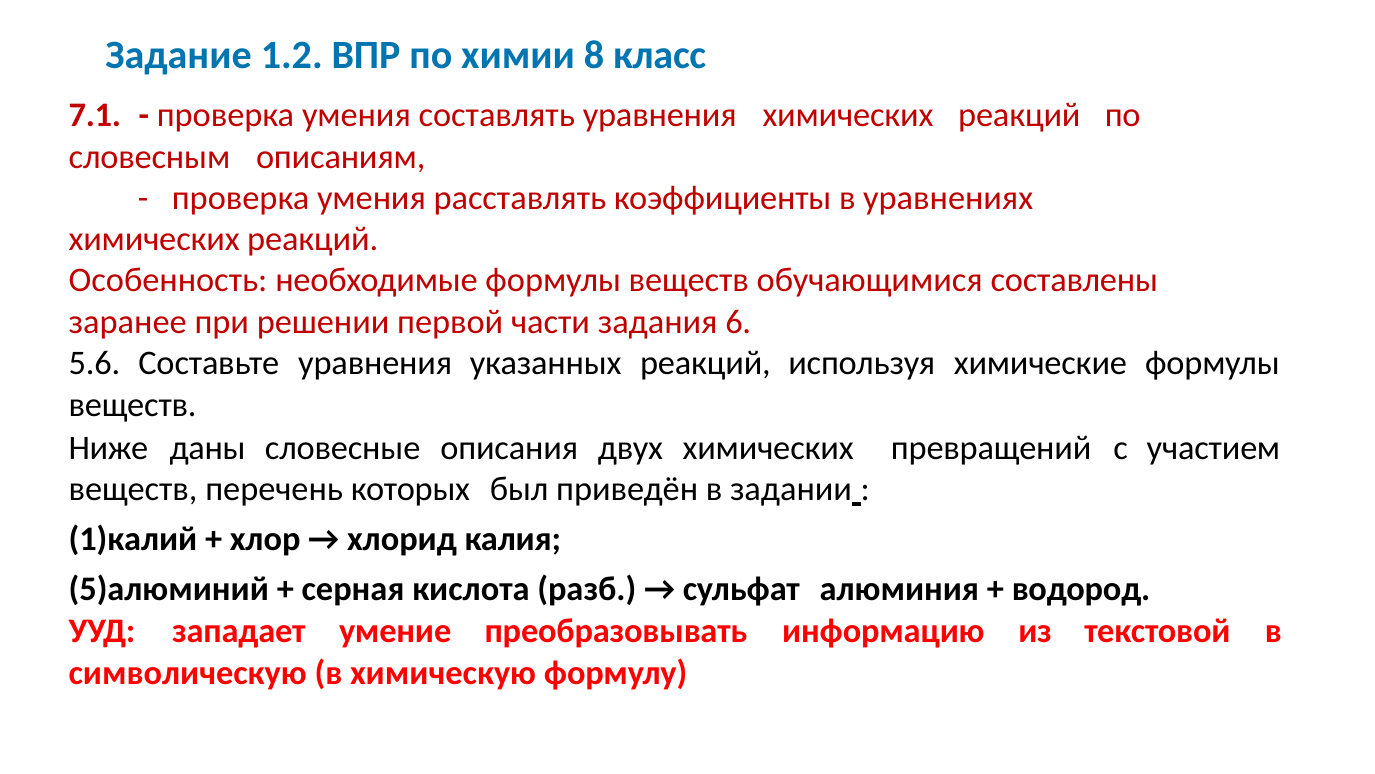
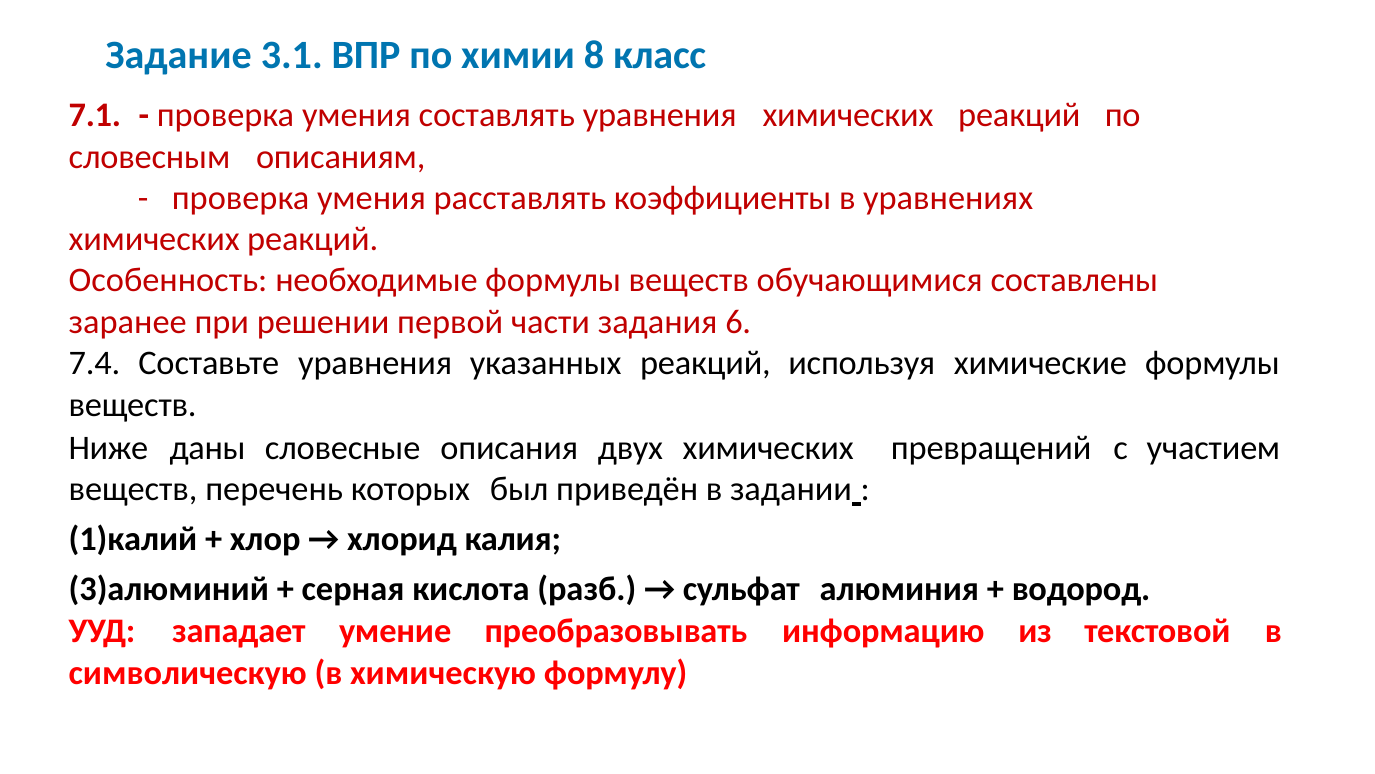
1.2: 1.2 -> 3.1 (292, 55)
5.6: 5.6 -> 7.4 (94, 363)
5)алюминий: 5)алюминий -> 3)алюминий (169, 589)
